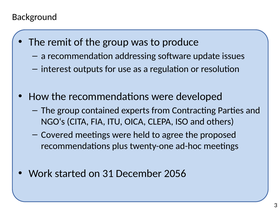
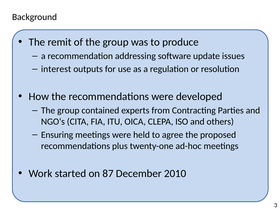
Covered: Covered -> Ensuring (57, 135)
31: 31 -> 87 (108, 173)
2056: 2056 -> 2010 (175, 173)
